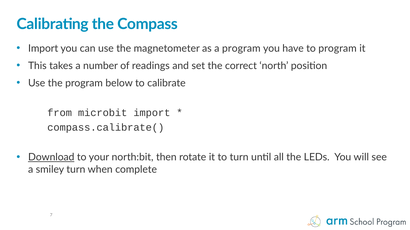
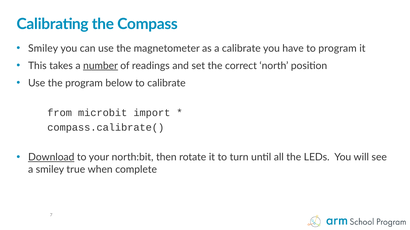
Import: Import -> Smiley (43, 48)
a program: program -> calibrate (241, 48)
number underline: none -> present (100, 66)
smiley turn: turn -> true (76, 170)
